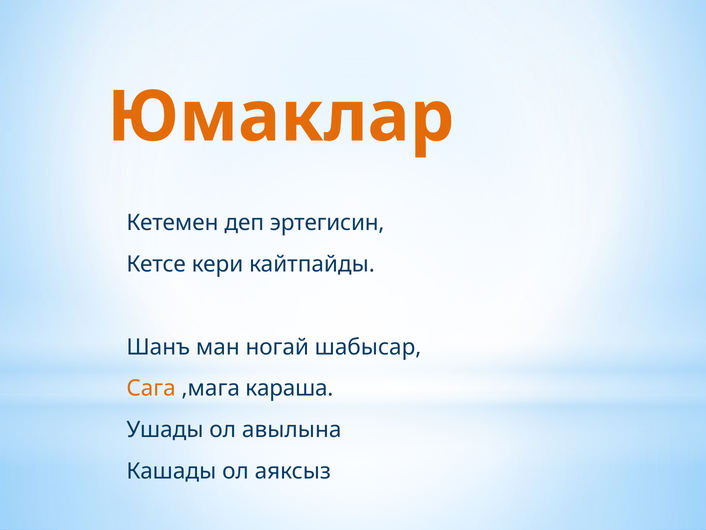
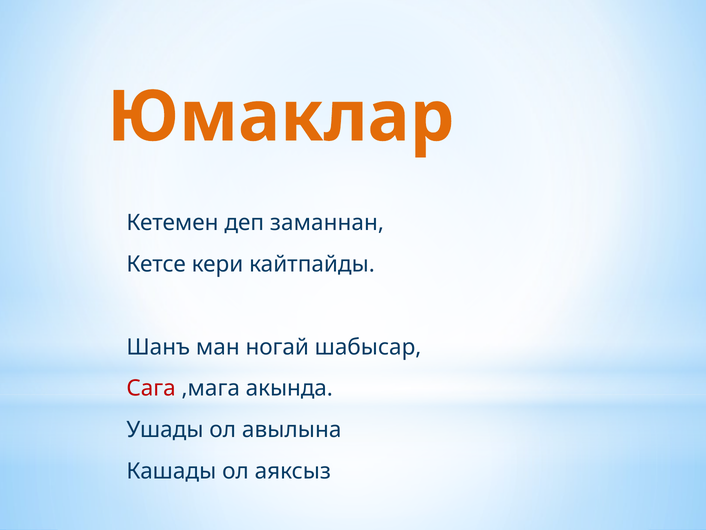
эртегисин: эртегисин -> заманнан (327, 223)
Сага colour: orange -> red (151, 388)
караша: караша -> акында (289, 388)
